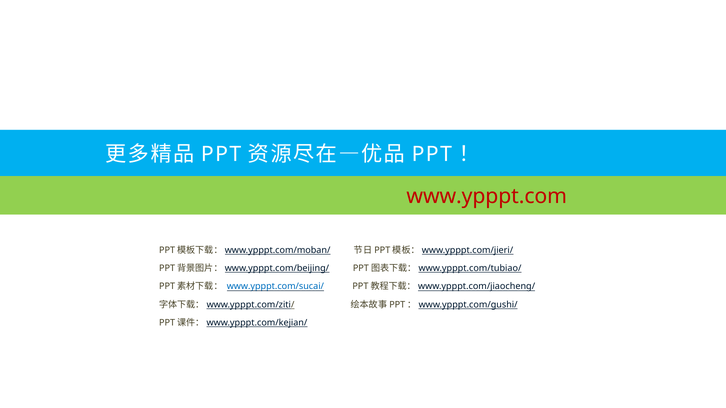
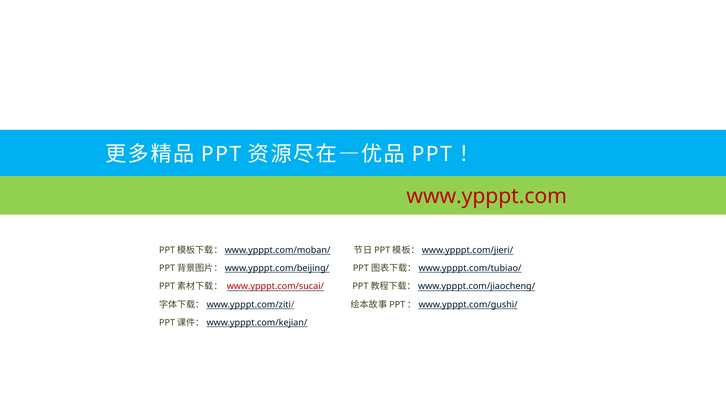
www.ypppt.com/sucai/ colour: blue -> red (275, 287)
